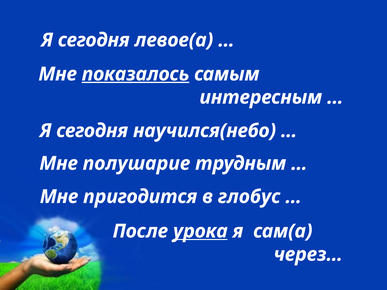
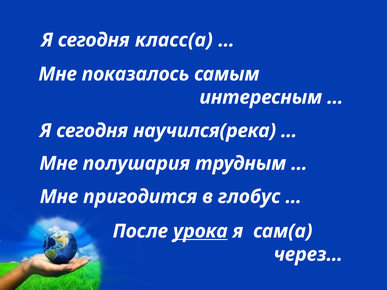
левое(а: левое(а -> класс(а (174, 40)
показалось underline: present -> none (136, 74)
научился(небо: научился(небо -> научился(река (205, 131)
полушарие: полушарие -> полушария (136, 164)
